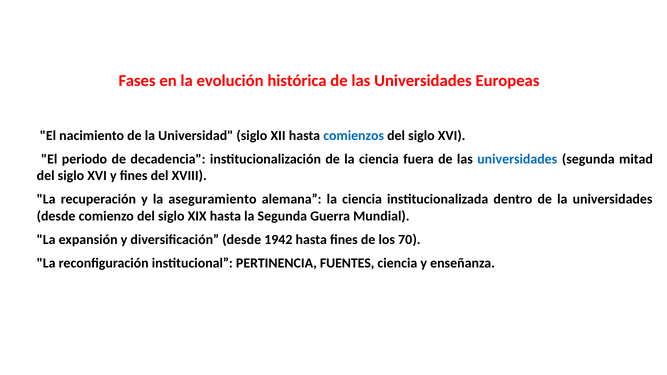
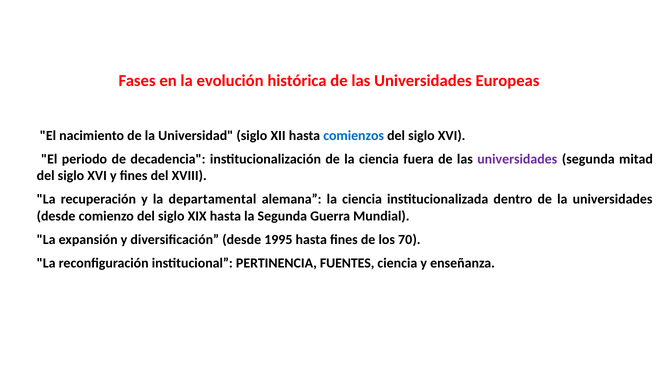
universidades colour: blue -> purple (517, 159)
aseguramiento: aseguramiento -> departamental (212, 199)
1942: 1942 -> 1995 (278, 240)
